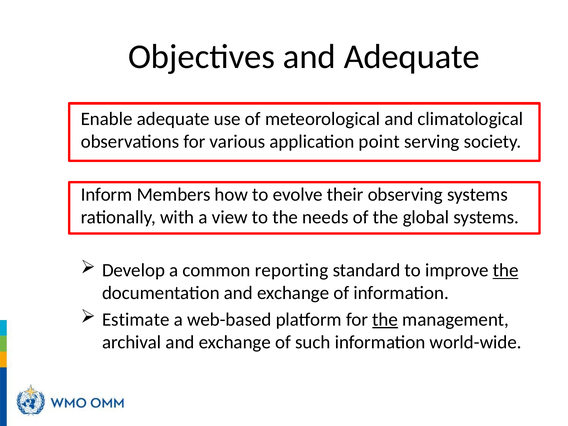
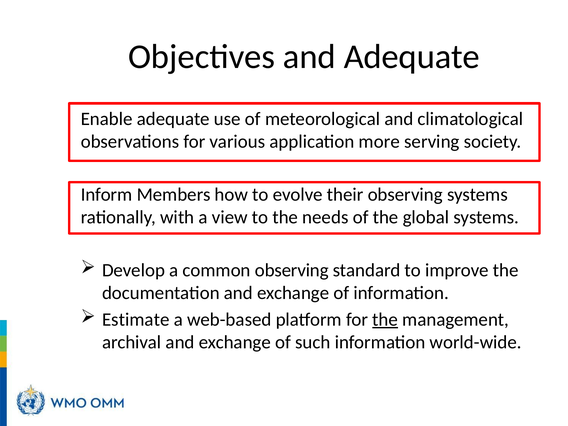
point: point -> more (379, 142)
common reporting: reporting -> observing (292, 270)
the underline: present -> none (506, 270)
